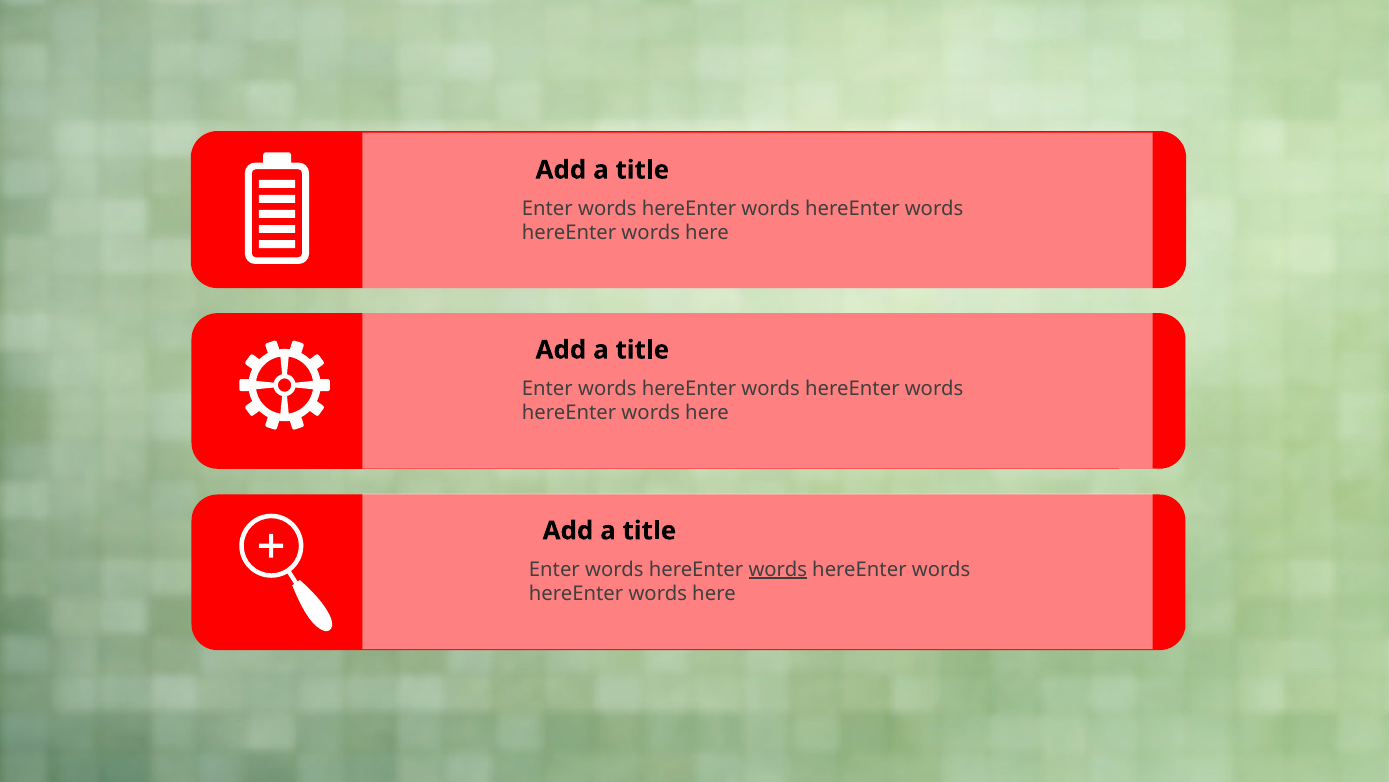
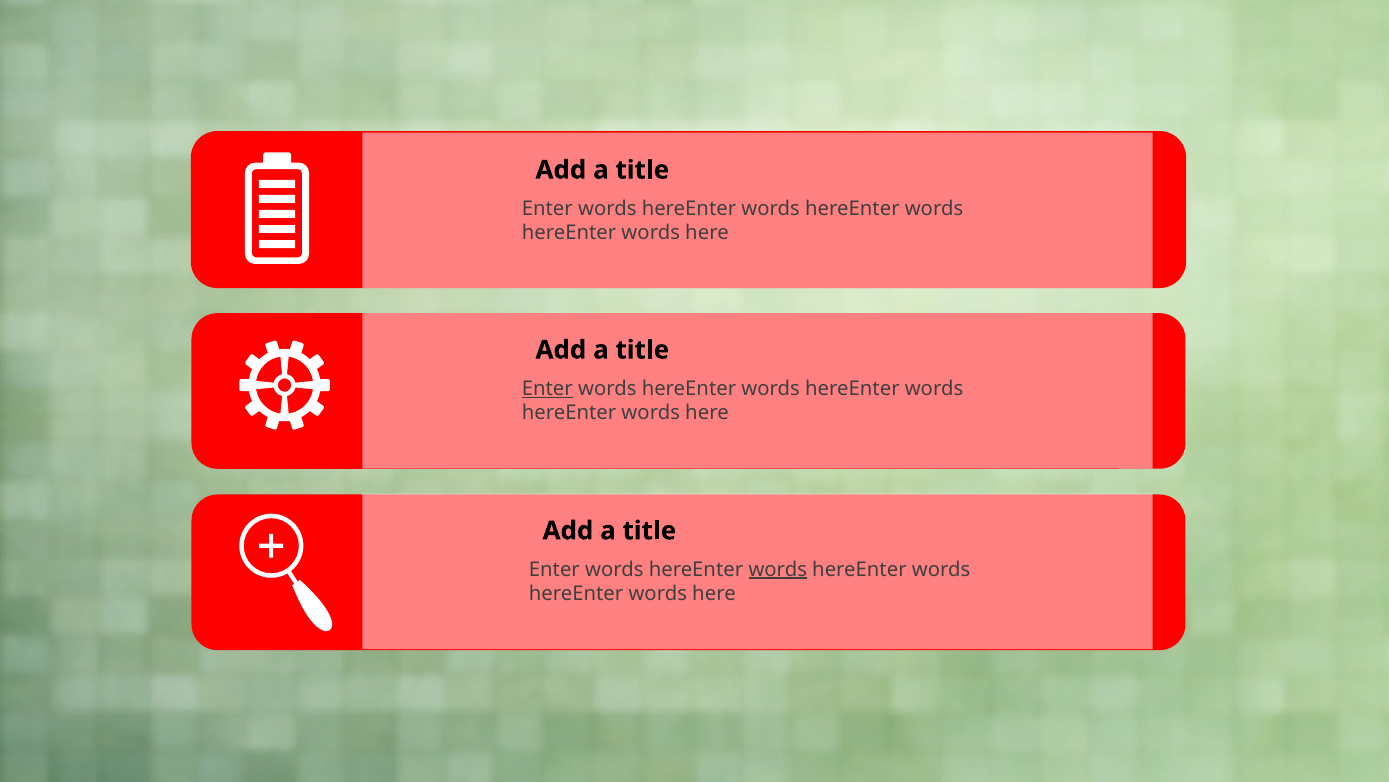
Enter underline: none -> present (547, 388)
